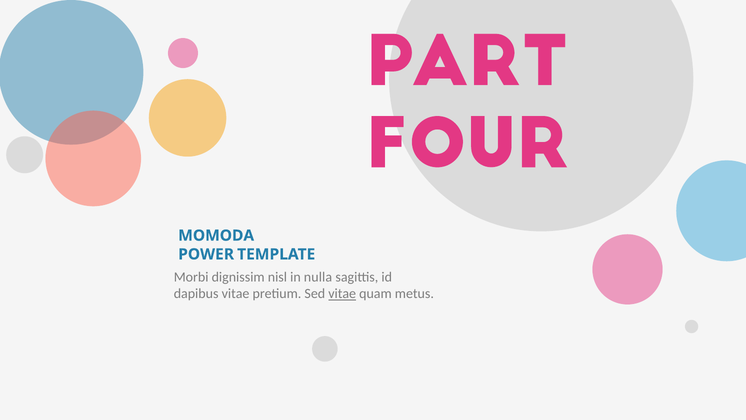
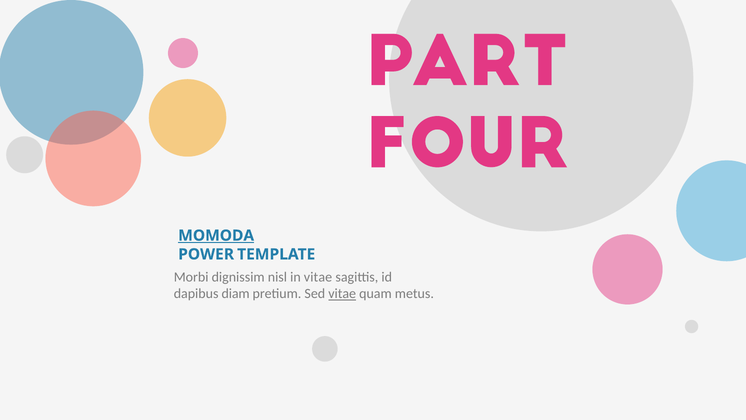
MOMODA underline: none -> present (216, 235)
in nulla: nulla -> vitae (318, 277)
dapibus vitae: vitae -> diam (236, 294)
